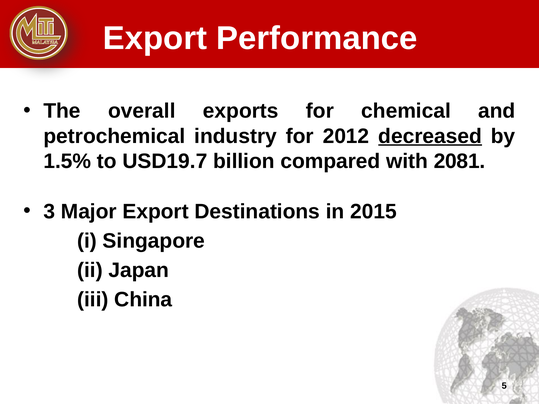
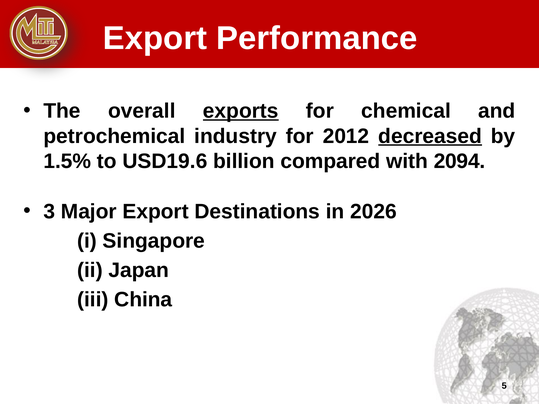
exports underline: none -> present (241, 111)
USD19.7: USD19.7 -> USD19.6 (165, 161)
2081: 2081 -> 2094 (459, 161)
2015: 2015 -> 2026 (373, 212)
